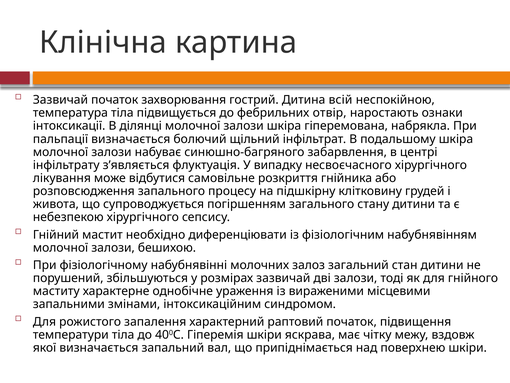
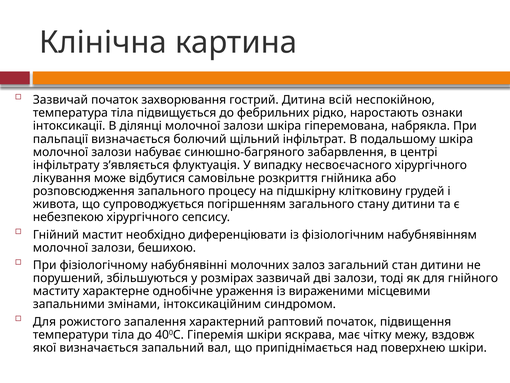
отвір: отвір -> рідко (330, 113)
